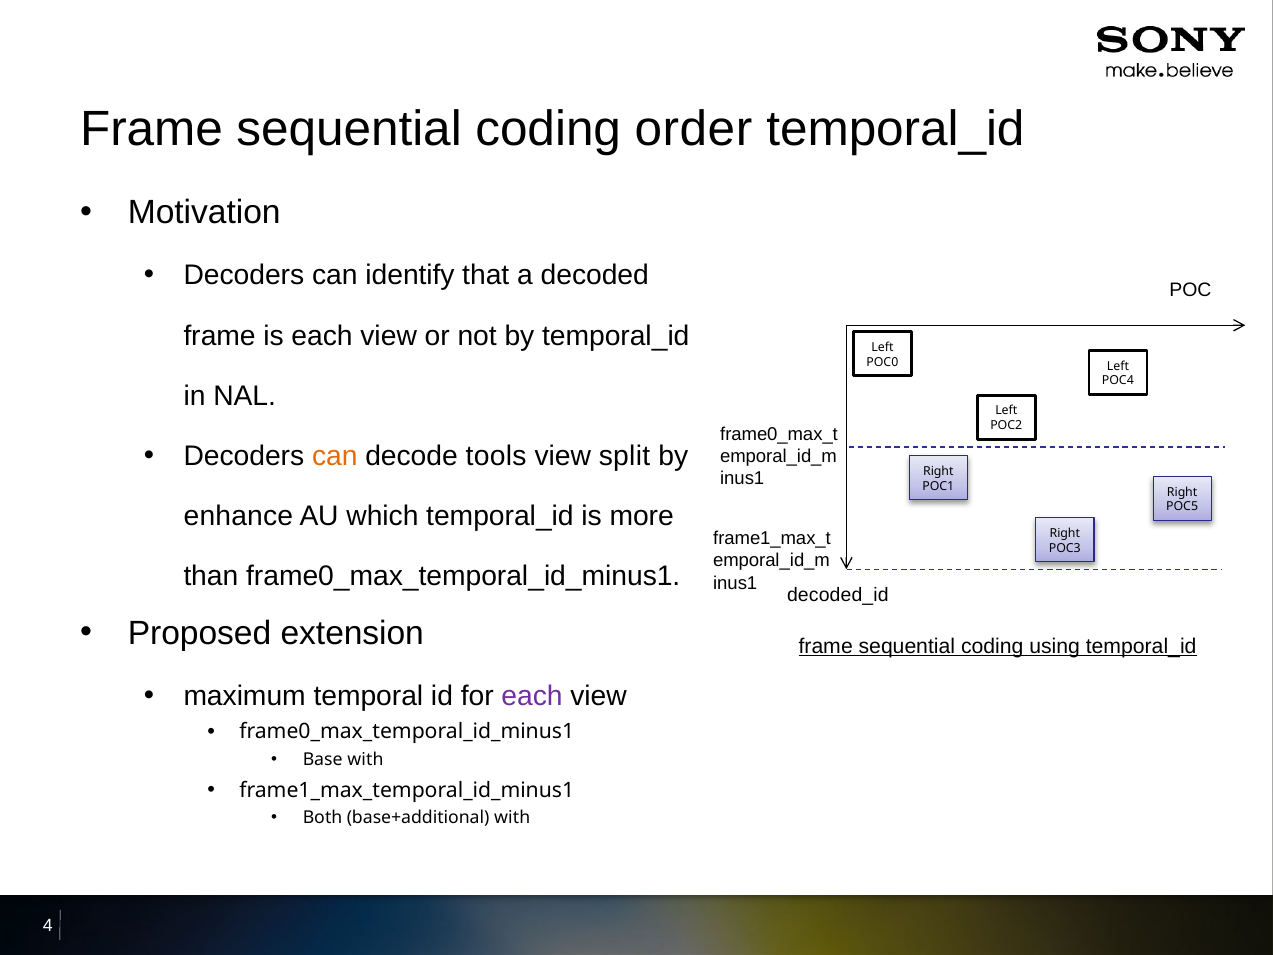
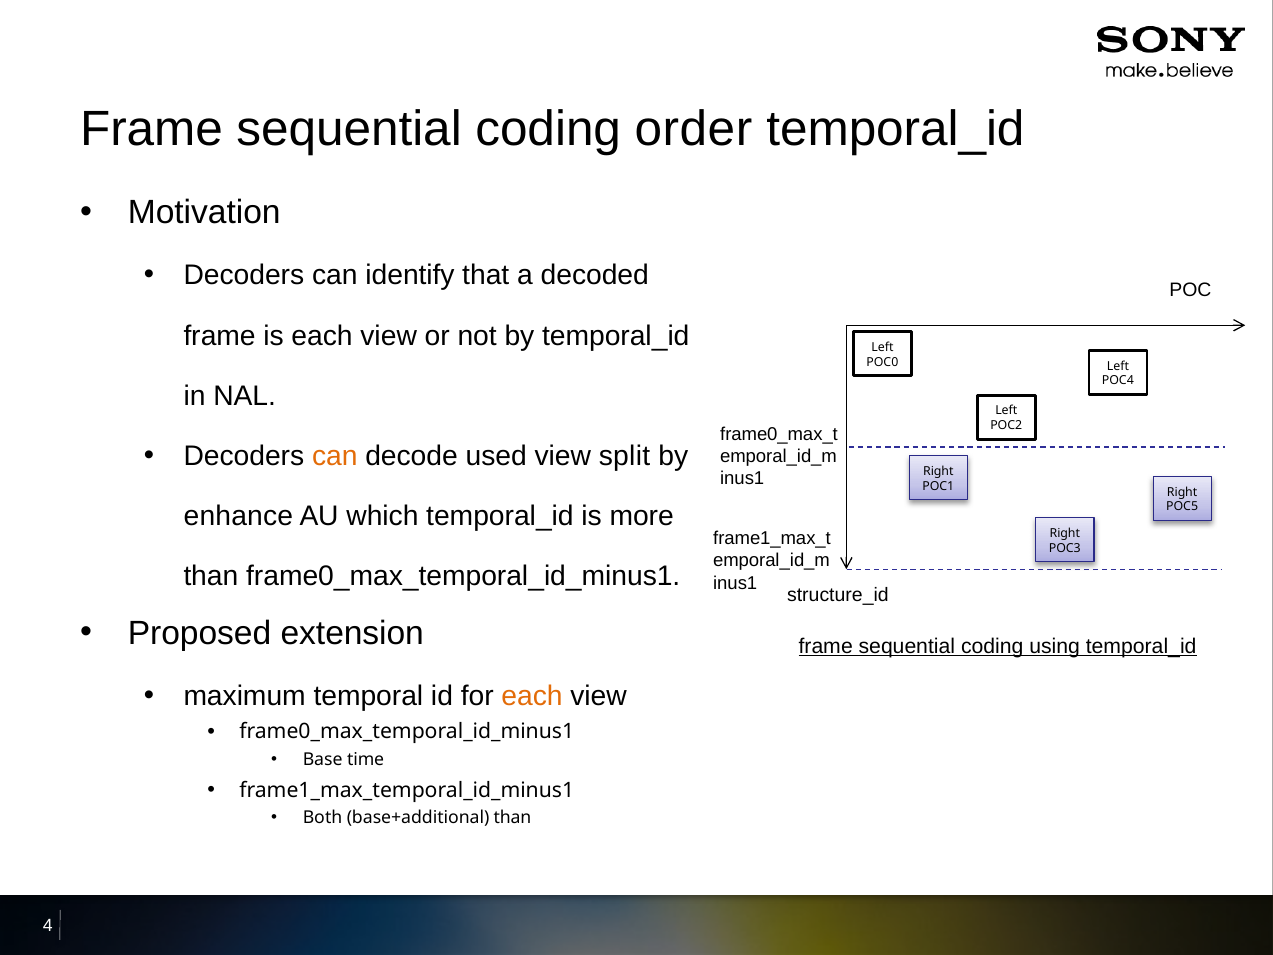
tools: tools -> used (496, 456)
decoded_id: decoded_id -> structure_id (838, 595)
each colour: purple -> orange (532, 696)
Base with: with -> time (366, 760)
base+additional with: with -> than (512, 818)
